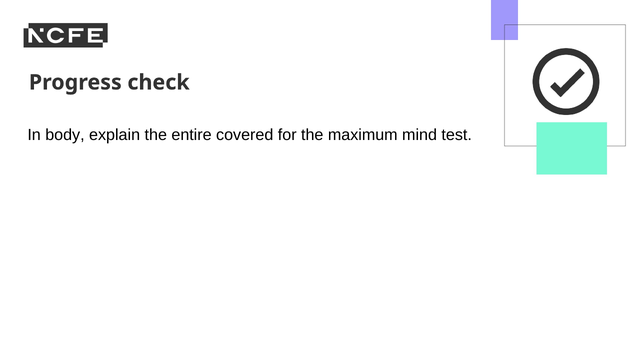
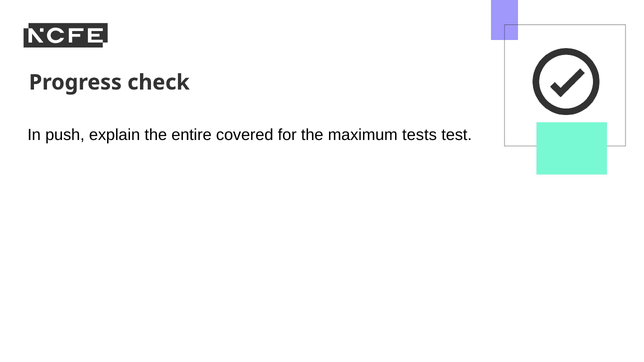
body: body -> push (65, 135)
mind: mind -> tests (420, 135)
